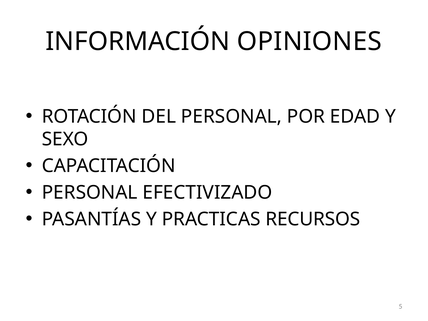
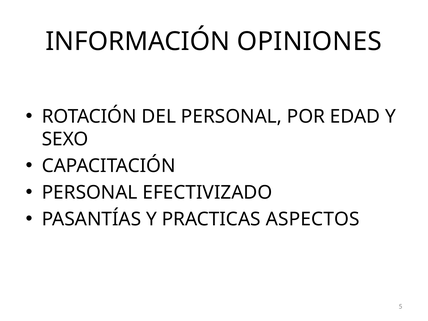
RECURSOS: RECURSOS -> ASPECTOS (313, 219)
